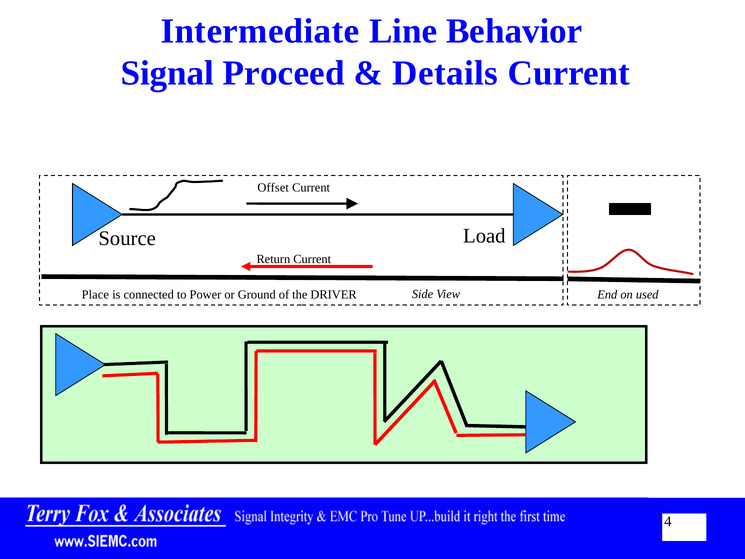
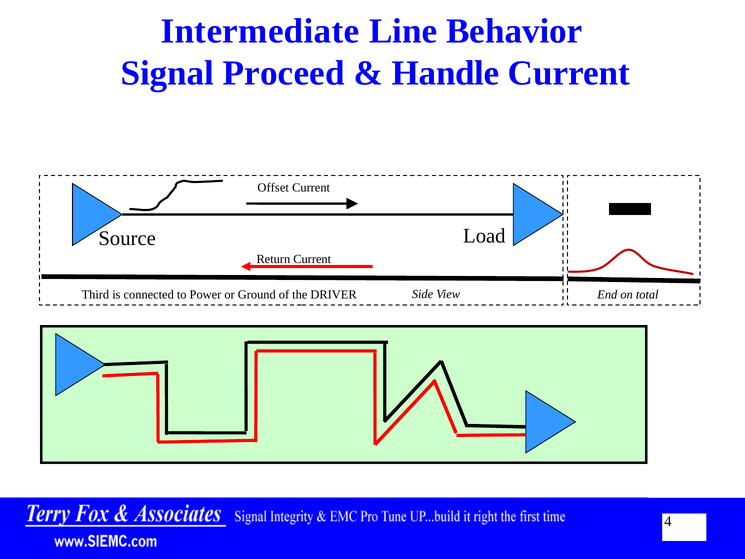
Details: Details -> Handle (446, 73)
Place: Place -> Third (95, 295)
used: used -> total (647, 294)
